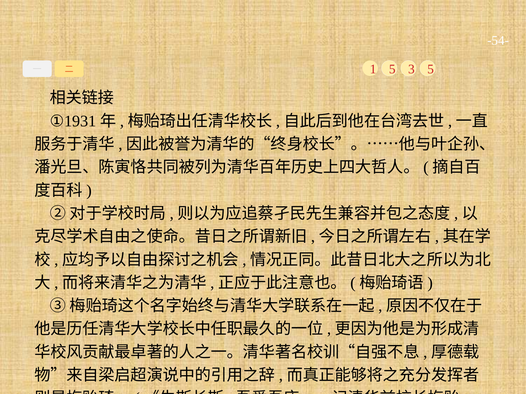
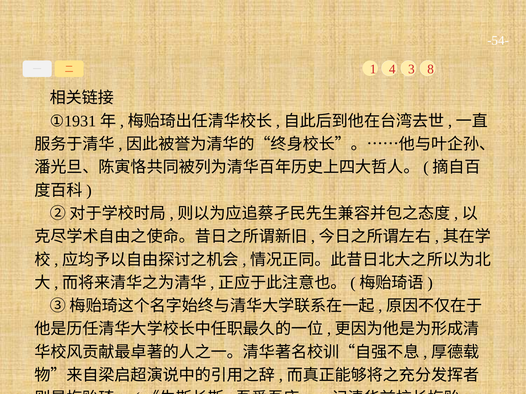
1 5: 5 -> 4 (392, 69)
3 5: 5 -> 8 (431, 69)
